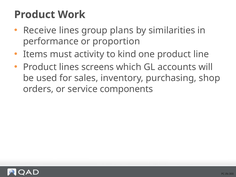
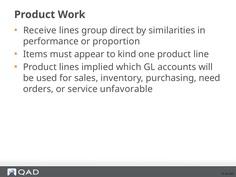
plans: plans -> direct (122, 30)
activity: activity -> appear (89, 54)
screens: screens -> implied (98, 67)
shop: shop -> need (210, 78)
components: components -> unfavorable (126, 89)
